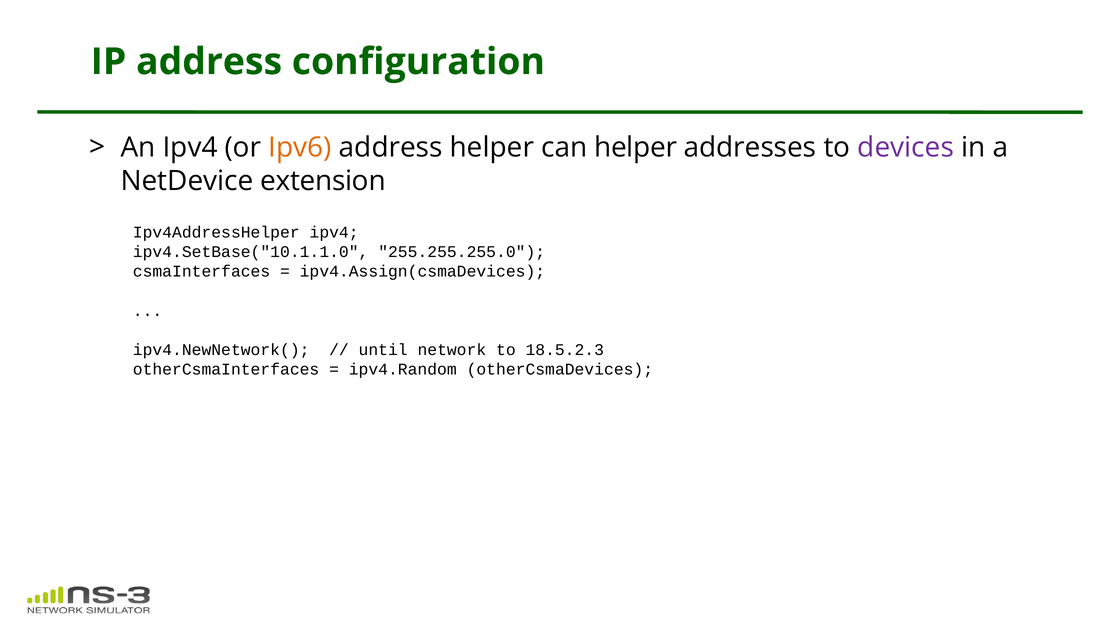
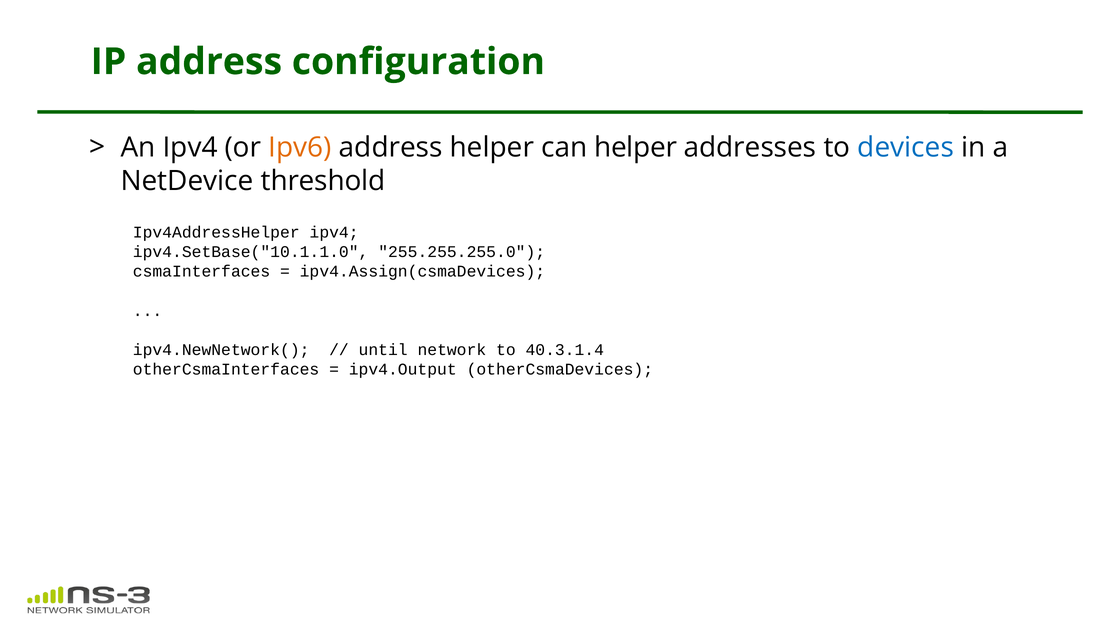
devices colour: purple -> blue (906, 147)
extension: extension -> threshold (323, 181)
18.5.2.3: 18.5.2.3 -> 40.3.1.4 (565, 350)
ipv4.Random: ipv4.Random -> ipv4.Output (403, 369)
